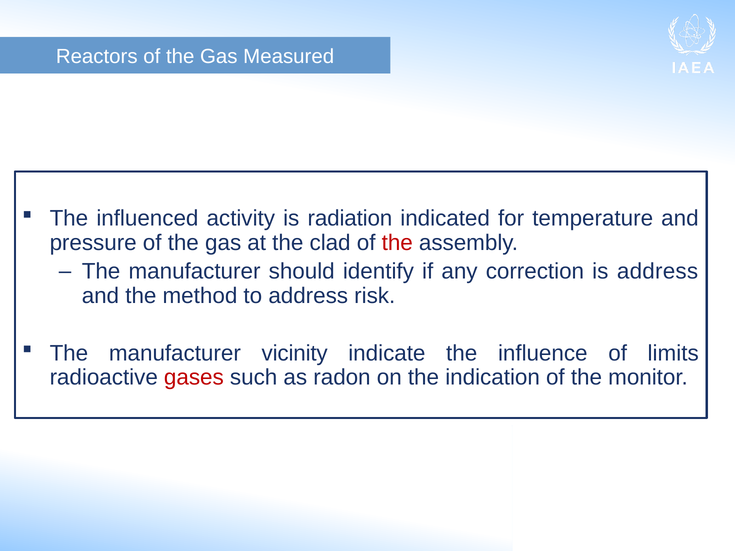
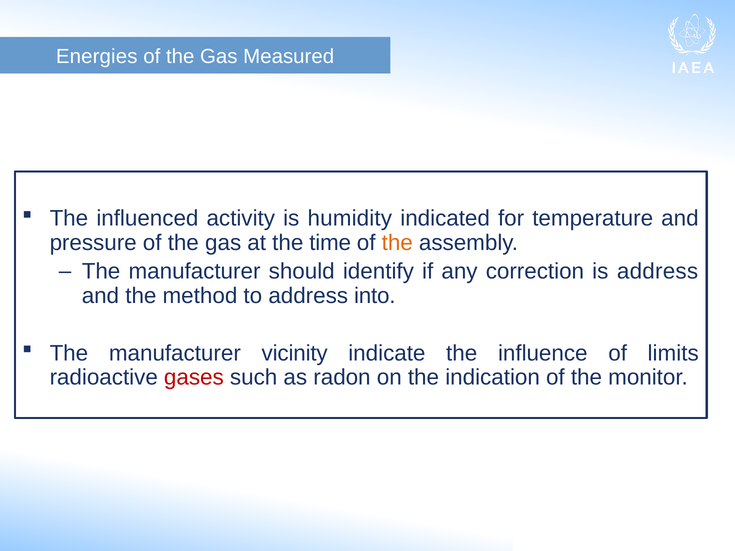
Reactors: Reactors -> Energies (97, 57)
radiation: radiation -> humidity (350, 219)
clad: clad -> time (330, 243)
the colour: red -> orange (397, 243)
risk: risk -> into (375, 296)
